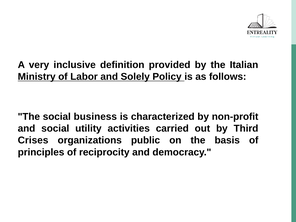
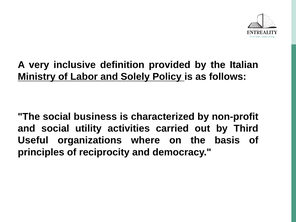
Crises: Crises -> Useful (33, 140)
public: public -> where (145, 140)
